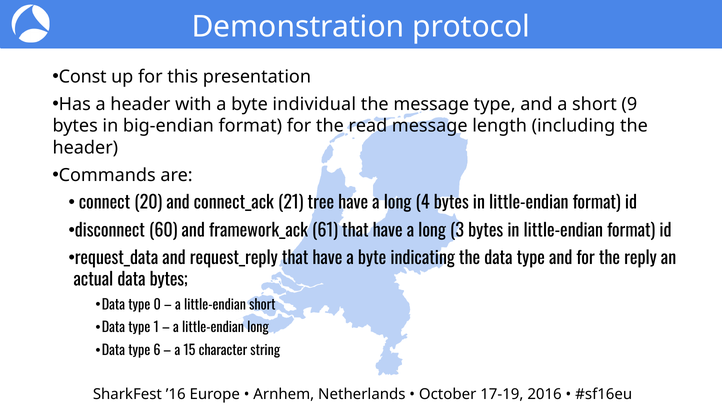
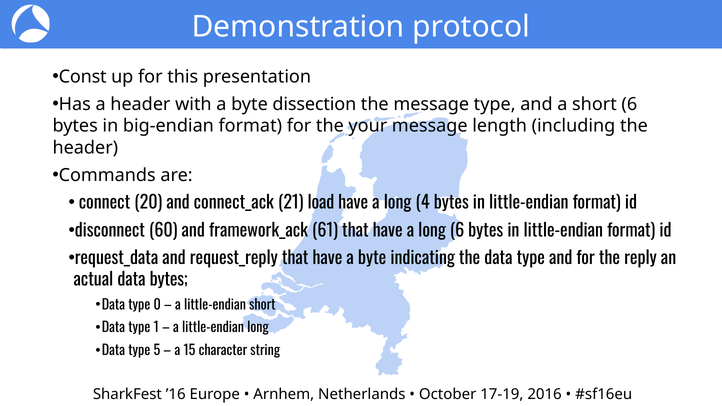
individual: individual -> dissection (314, 104)
short 9: 9 -> 6 (629, 104)
read: read -> your (368, 126)
tree: tree -> load (321, 203)
long 3: 3 -> 6 (457, 231)
6: 6 -> 5 (157, 351)
